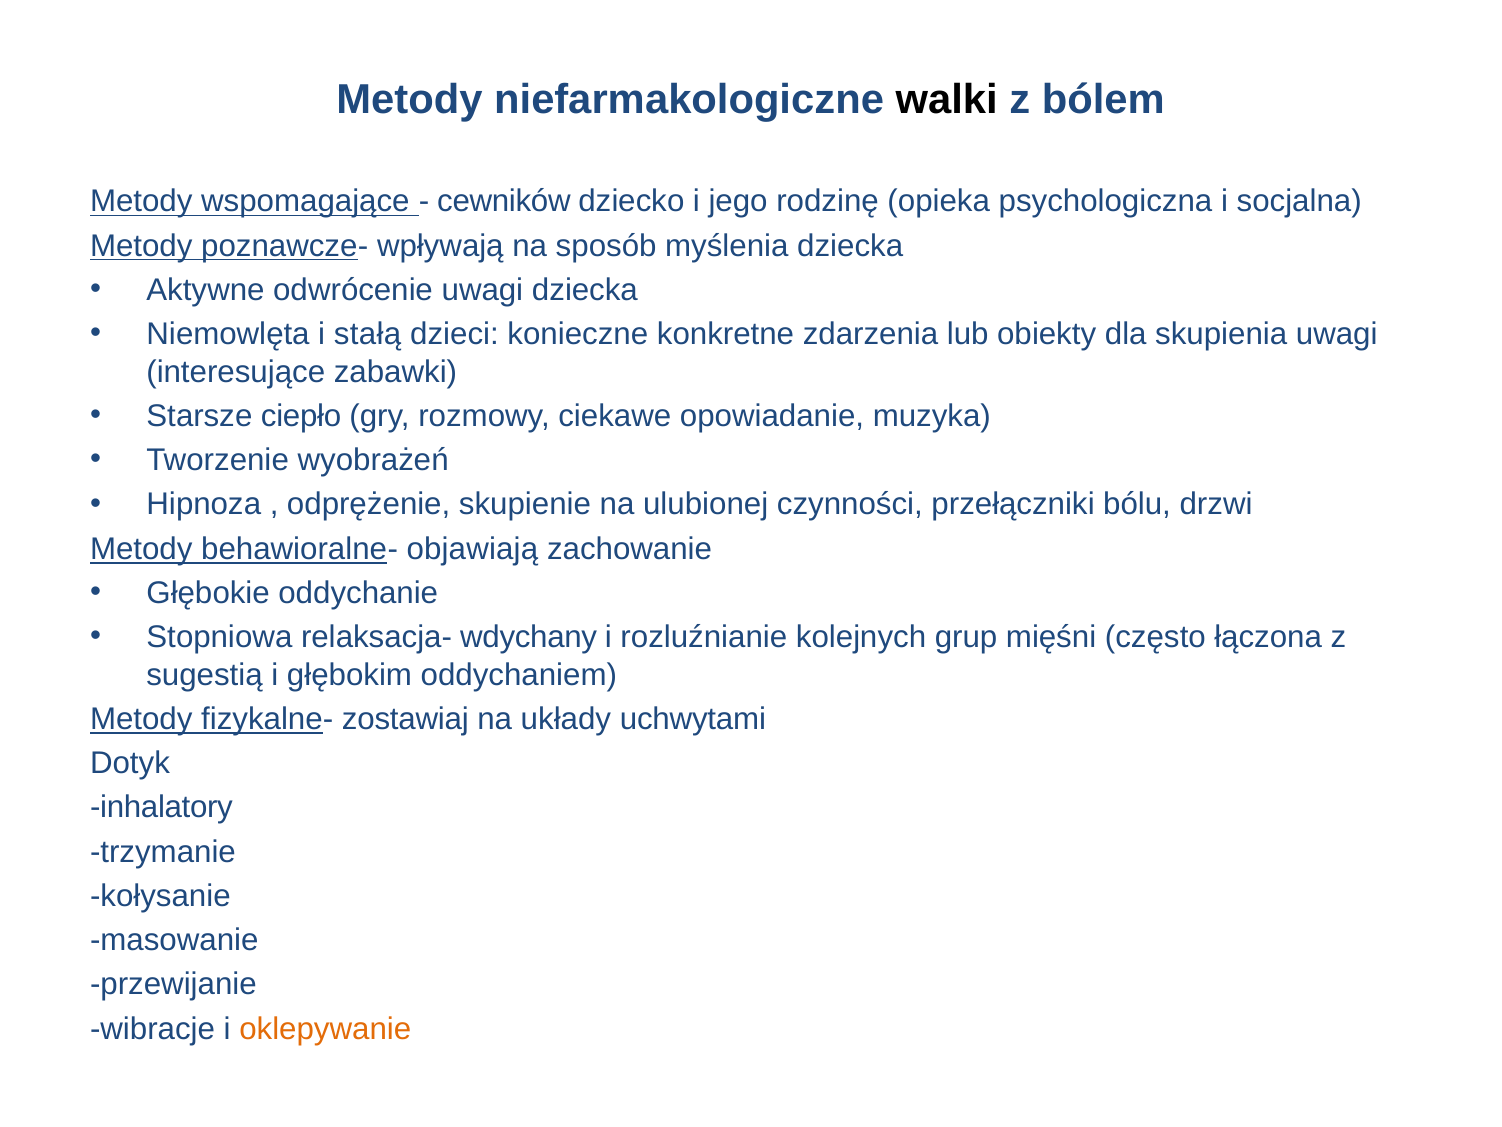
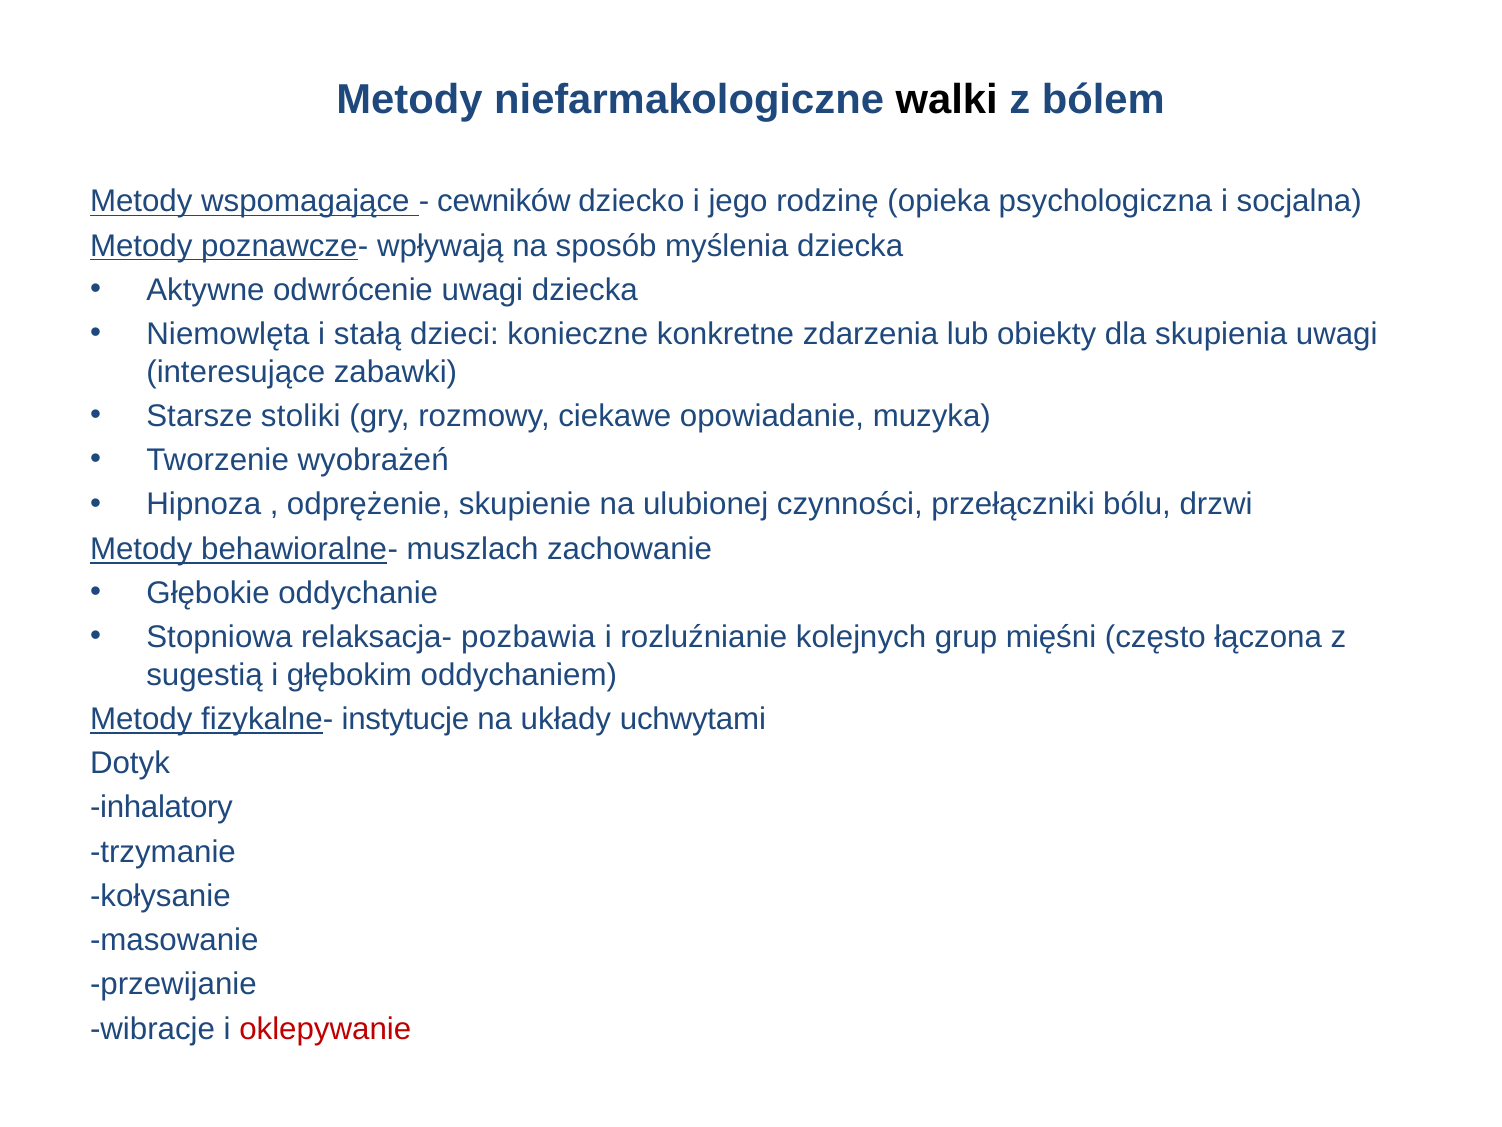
ciepło: ciepło -> stoliki (301, 416)
objawiają: objawiają -> muszlach (472, 549)
wdychany: wdychany -> pozbawia (528, 637)
zostawiaj: zostawiaj -> instytucje (405, 719)
oklepywanie colour: orange -> red (325, 1028)
